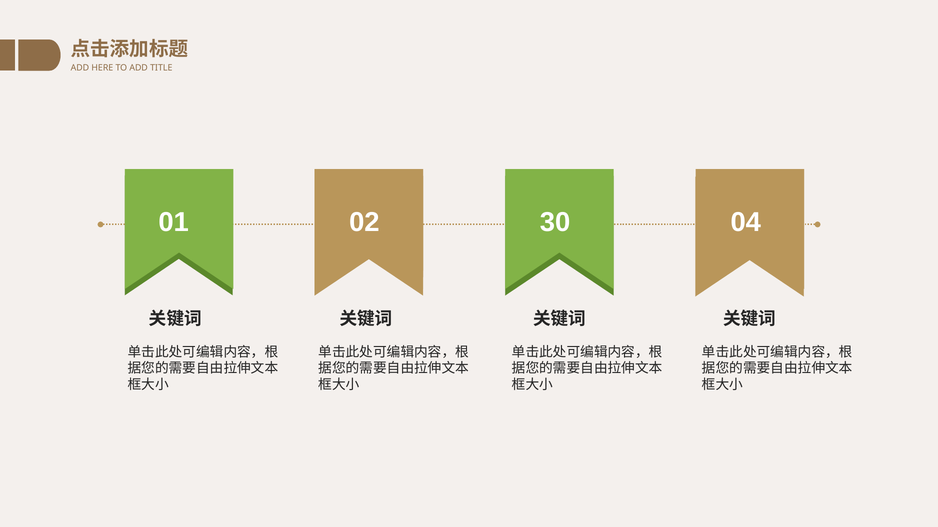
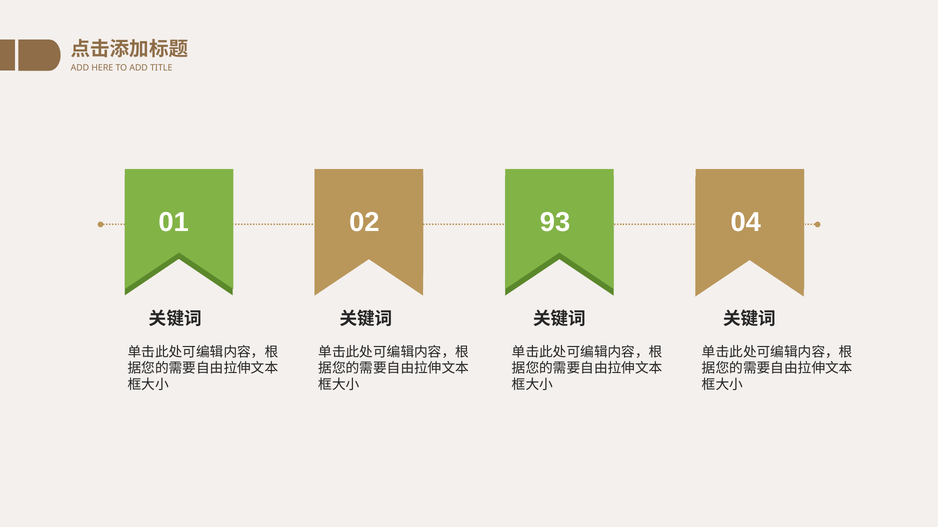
30: 30 -> 93 (555, 222)
